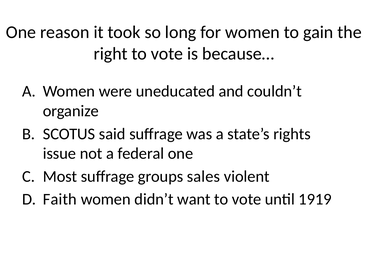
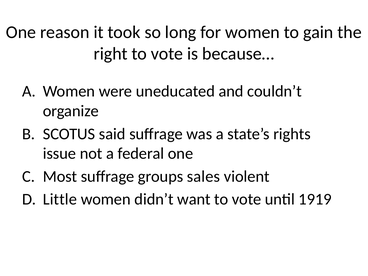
Faith: Faith -> Little (60, 199)
